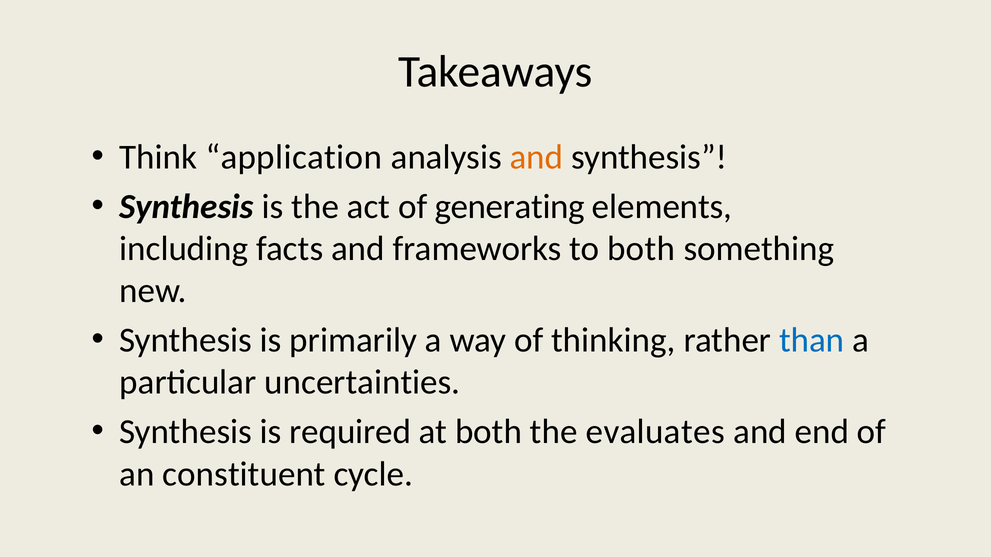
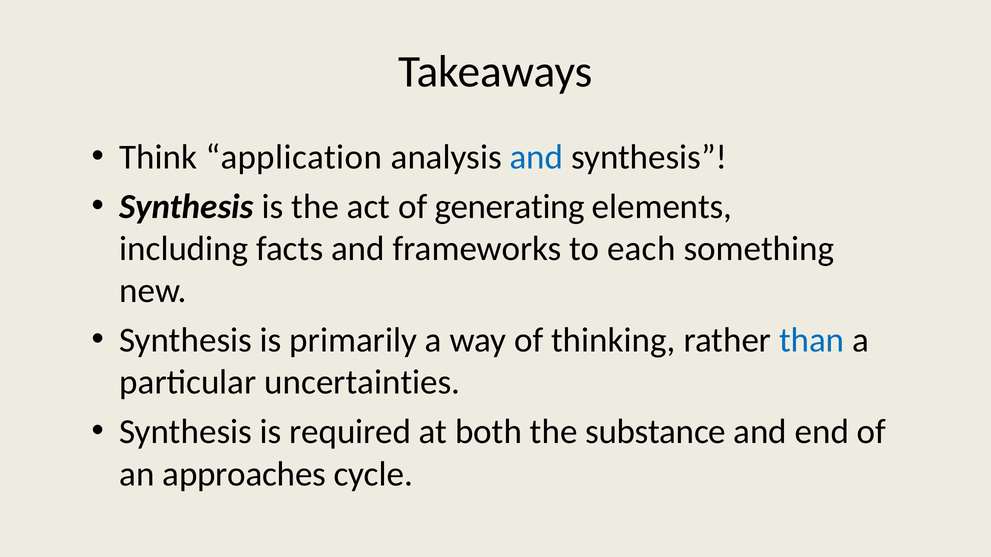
and colour: orange -> blue (536, 157)
to both: both -> each (641, 249)
evaluates: evaluates -> substance (656, 432)
constituent: constituent -> approaches (244, 474)
